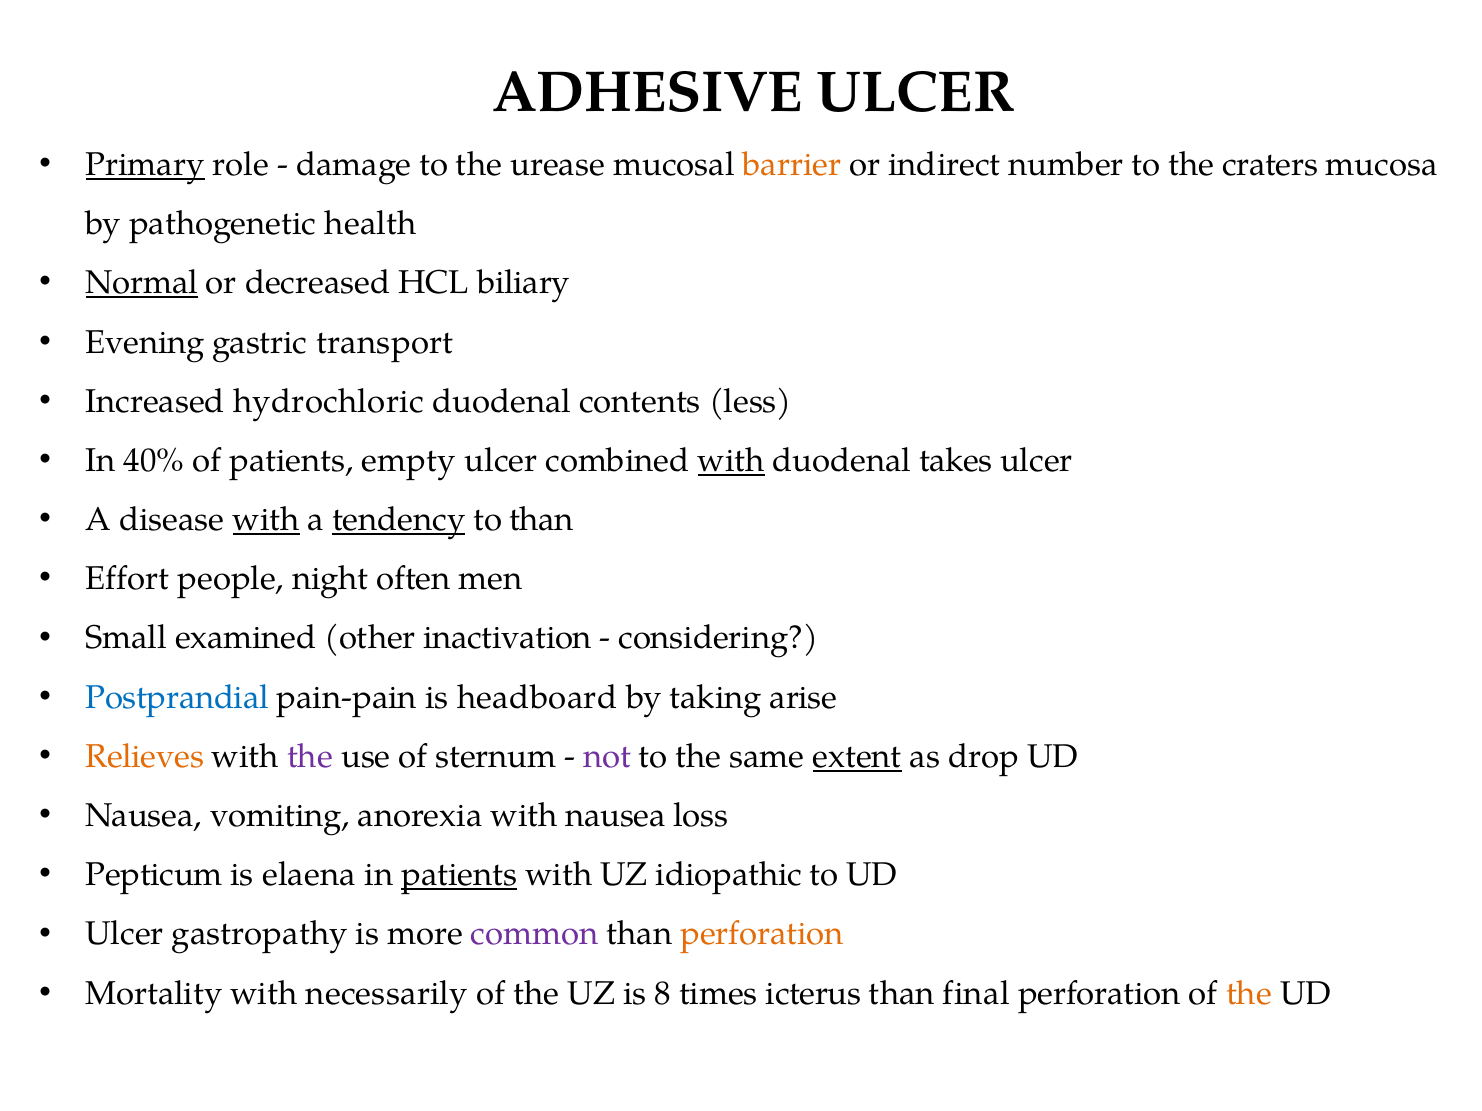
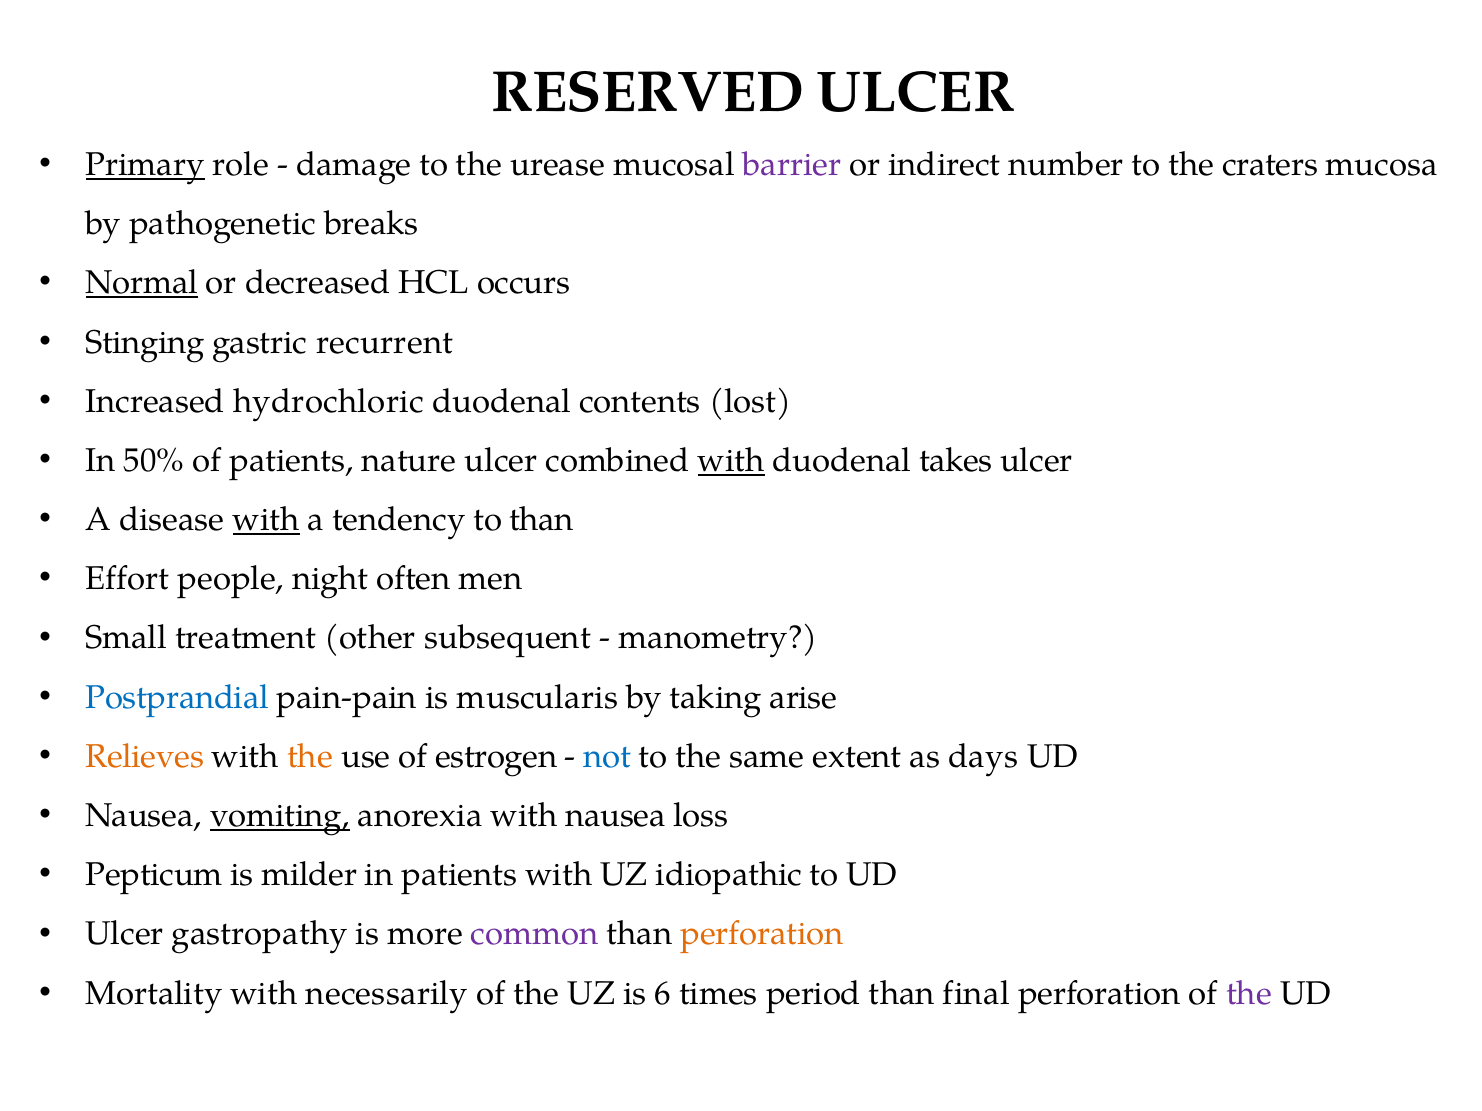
ADHESIVE: ADHESIVE -> RESERVED (648, 92)
barrier colour: orange -> purple (792, 165)
health: health -> breaks (371, 224)
biliary: biliary -> occurs (524, 283)
Evening: Evening -> Stinging (145, 342)
transport: transport -> recurrent (385, 342)
less: less -> lost (750, 402)
40%: 40% -> 50% (154, 461)
empty: empty -> nature (409, 461)
tendency underline: present -> none (399, 520)
examined: examined -> treatment (246, 638)
inactivation: inactivation -> subsequent (508, 638)
considering: considering -> manometry (718, 638)
headboard: headboard -> muscularis (537, 698)
the colour: purple -> orange (310, 757)
sternum: sternum -> estrogen (496, 757)
not colour: purple -> blue (607, 757)
extent underline: present -> none (857, 757)
drop: drop -> days (983, 757)
vomiting underline: none -> present (280, 816)
elaena: elaena -> milder (309, 875)
patients underline: present -> none (459, 875)
8: 8 -> 6 (663, 994)
icterus: icterus -> period (814, 994)
the colour: orange -> purple (1249, 994)
